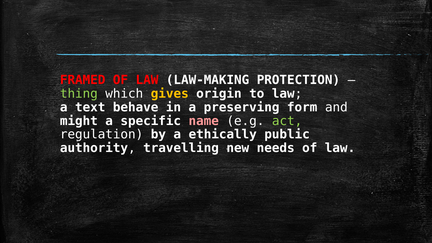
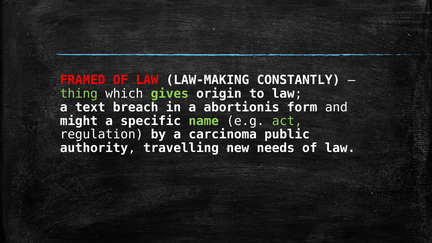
PROTECTION: PROTECTION -> CONSTANTLY (298, 80)
gives colour: yellow -> light green (170, 94)
behave: behave -> breach (136, 107)
preserving: preserving -> abortionis (242, 107)
name colour: pink -> light green (204, 121)
ethically: ethically -> carcinoma (223, 134)
